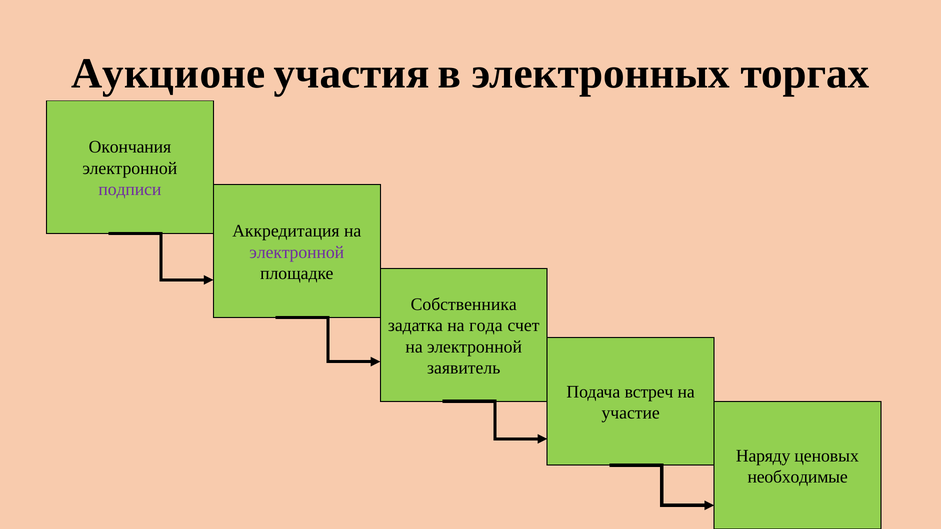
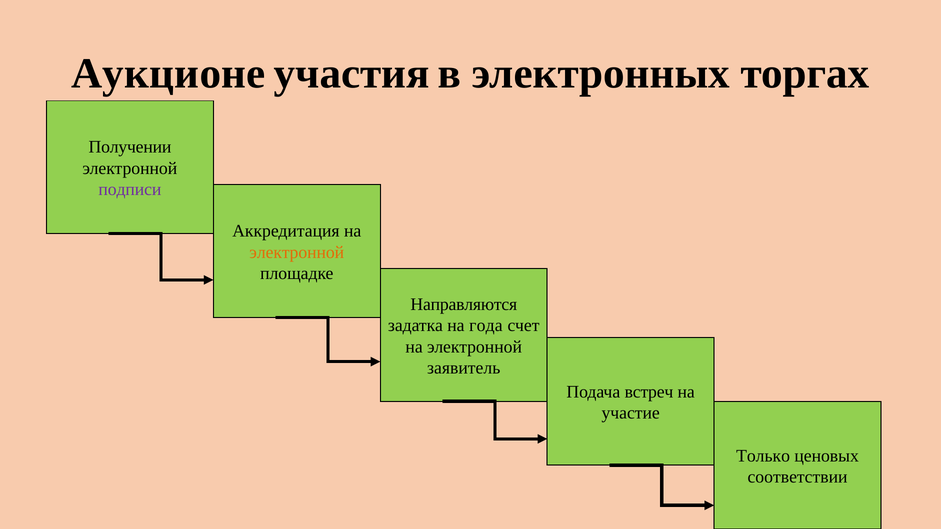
Окончания: Окончания -> Получении (130, 147)
электронной colour: purple -> orange (297, 252)
Собственника: Собственника -> Направляются (464, 305)
Наряду: Наряду -> Только (763, 456)
необходимые: необходимые -> соответствии (798, 477)
